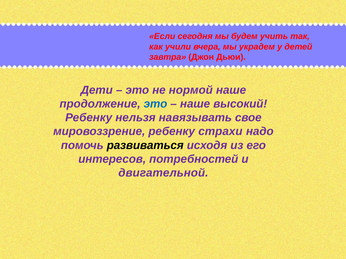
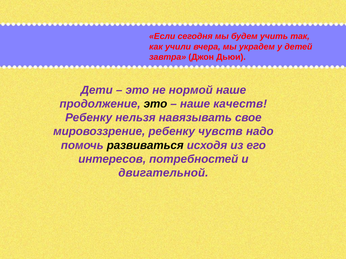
это colour: blue -> black (155, 104)
высокий: высокий -> качеств (240, 104)
страхи: страхи -> чувств (220, 132)
